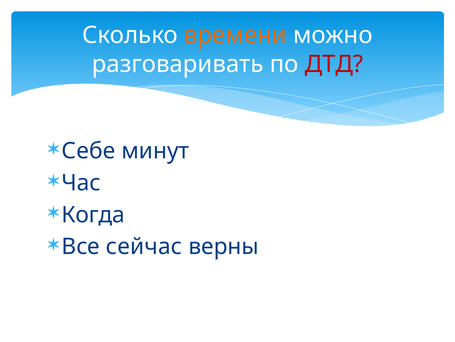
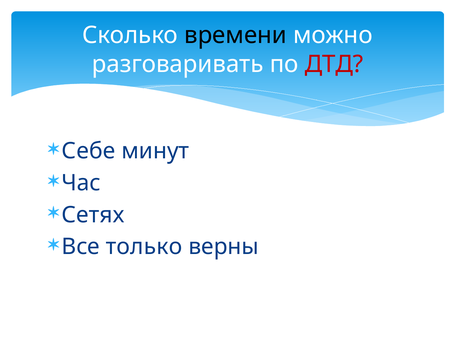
времени colour: orange -> black (236, 35)
Когда: Когда -> Сетях (93, 214)
сейчас: сейчас -> только (144, 246)
